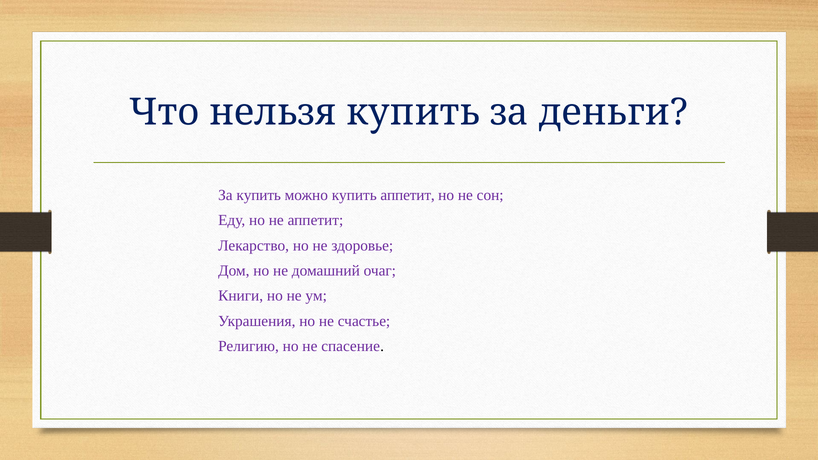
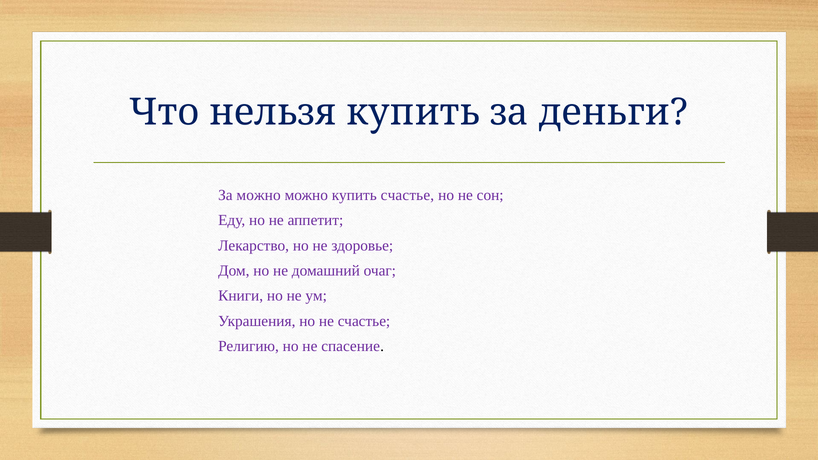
За купить: купить -> можно (259, 195)
купить аппетит: аппетит -> счастье (407, 195)
